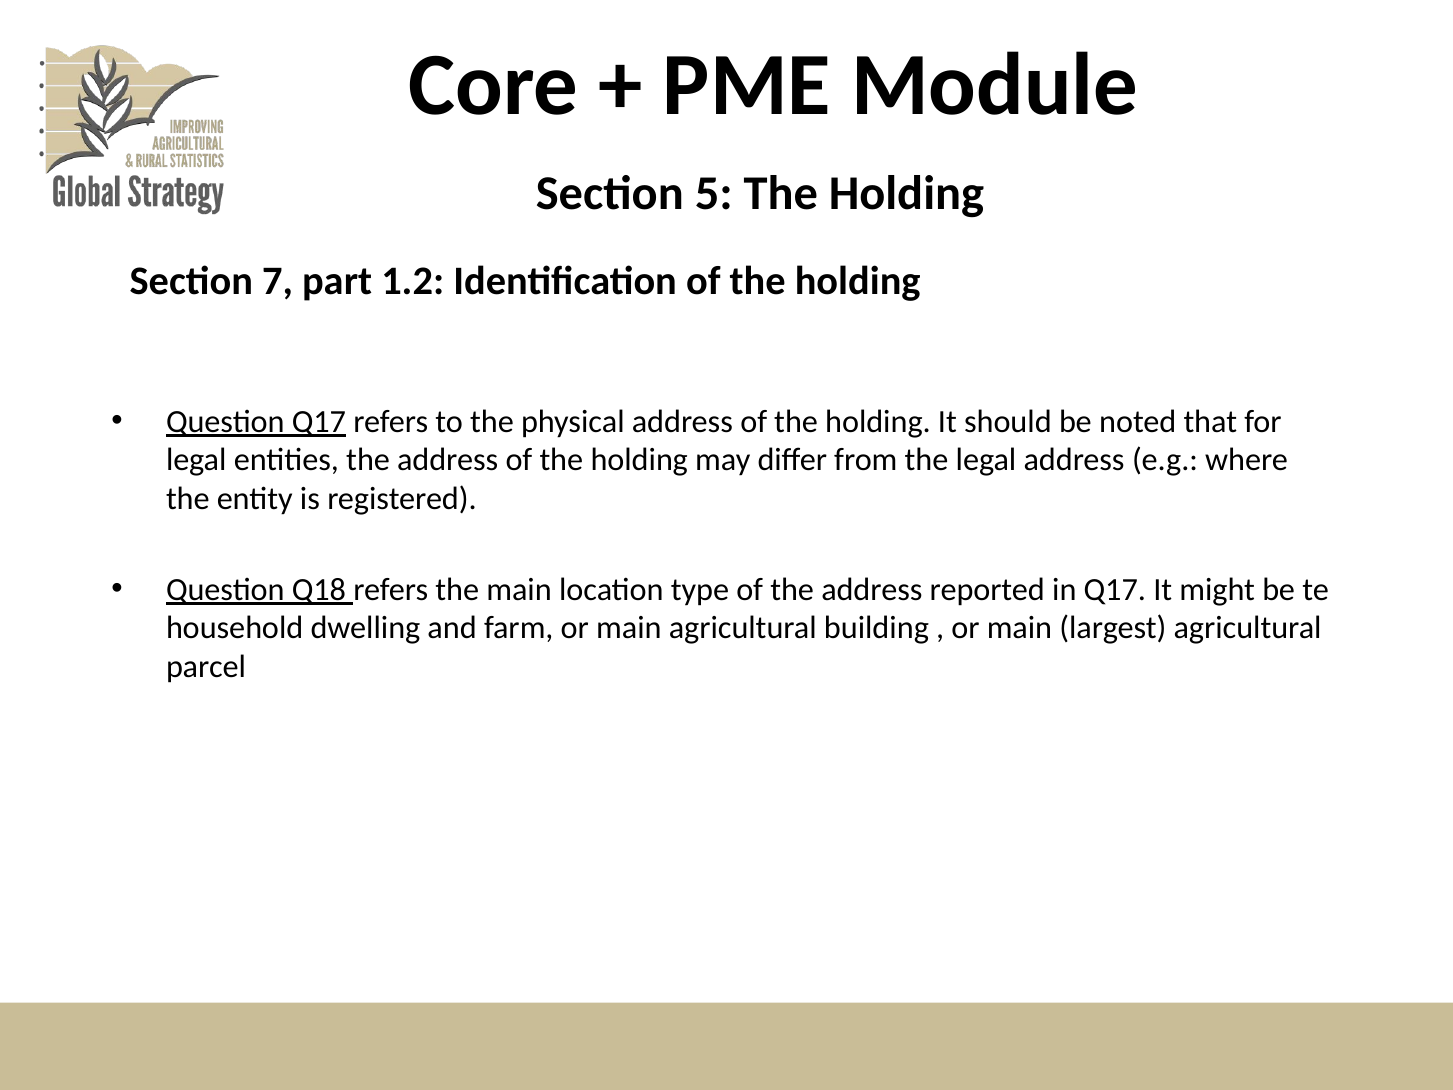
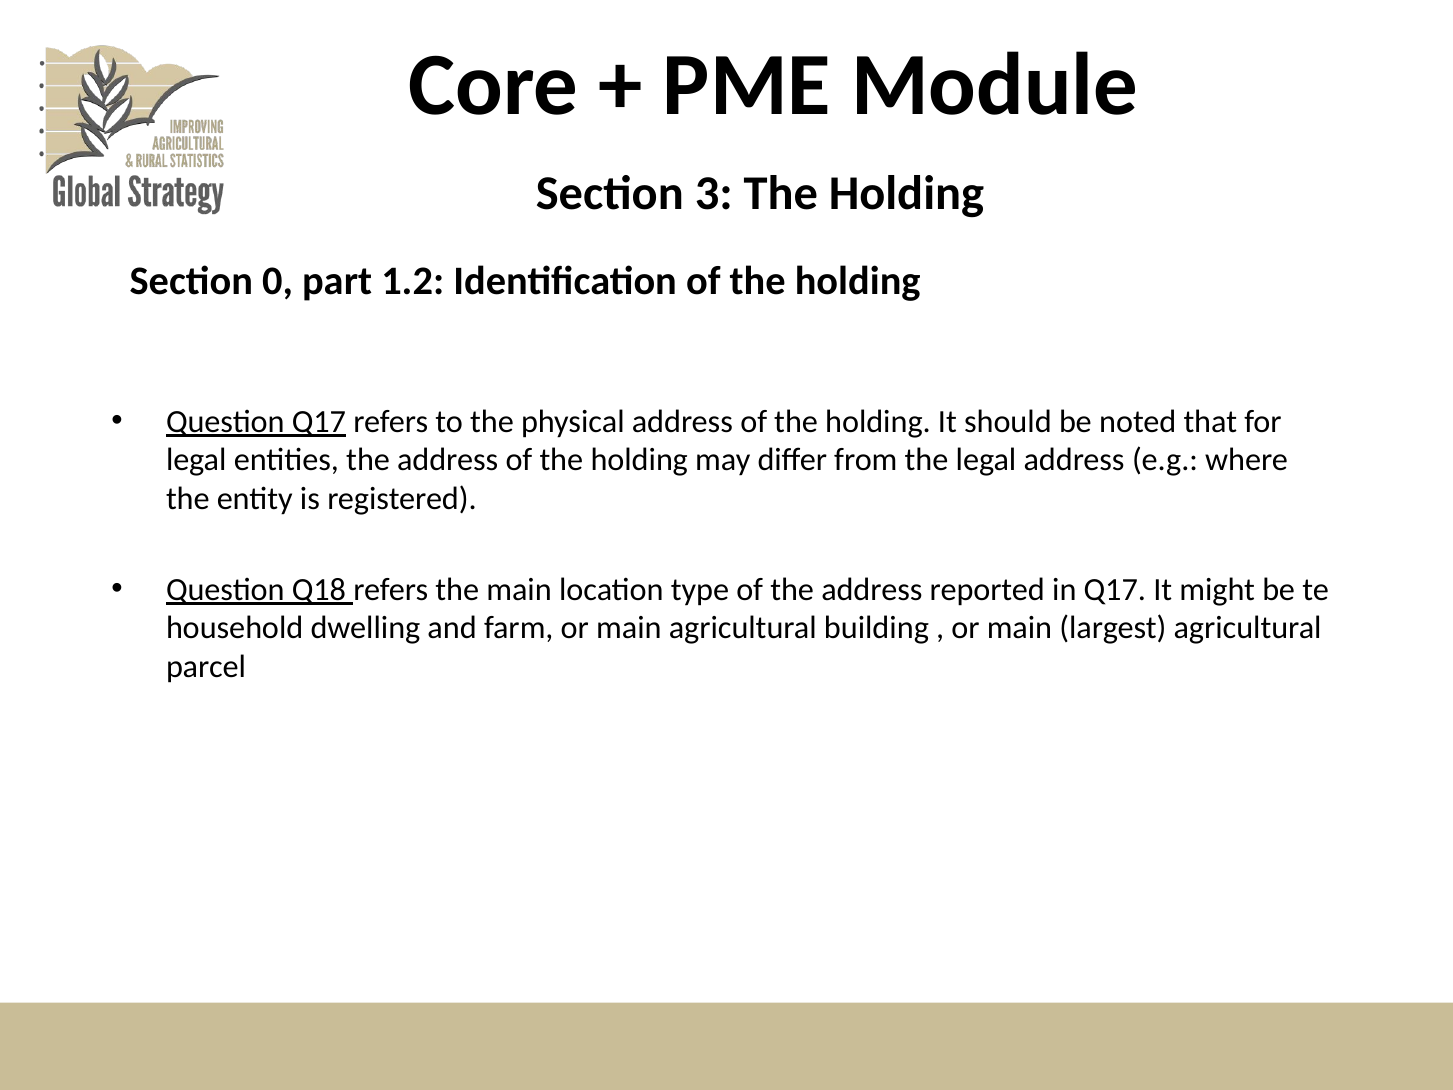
5: 5 -> 3 (714, 193)
7: 7 -> 0 (278, 282)
